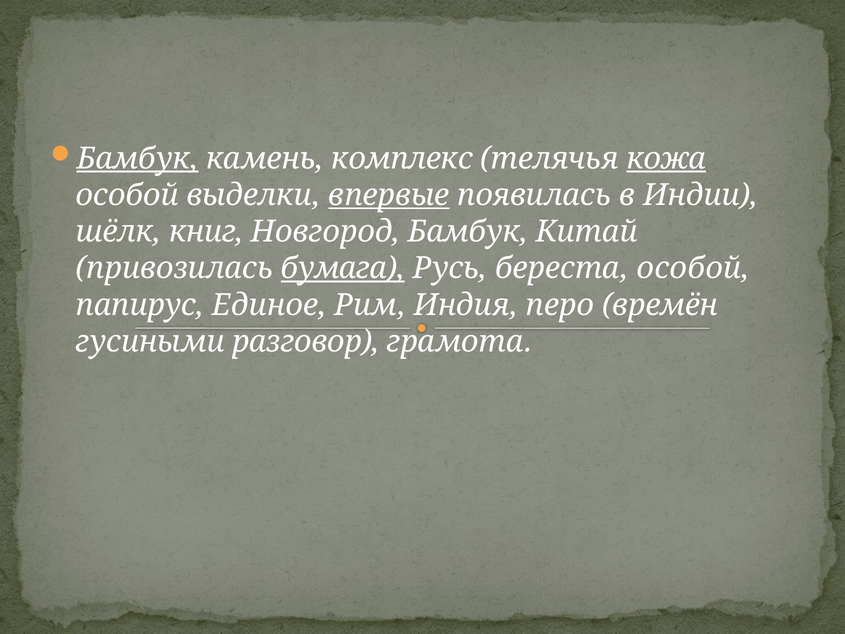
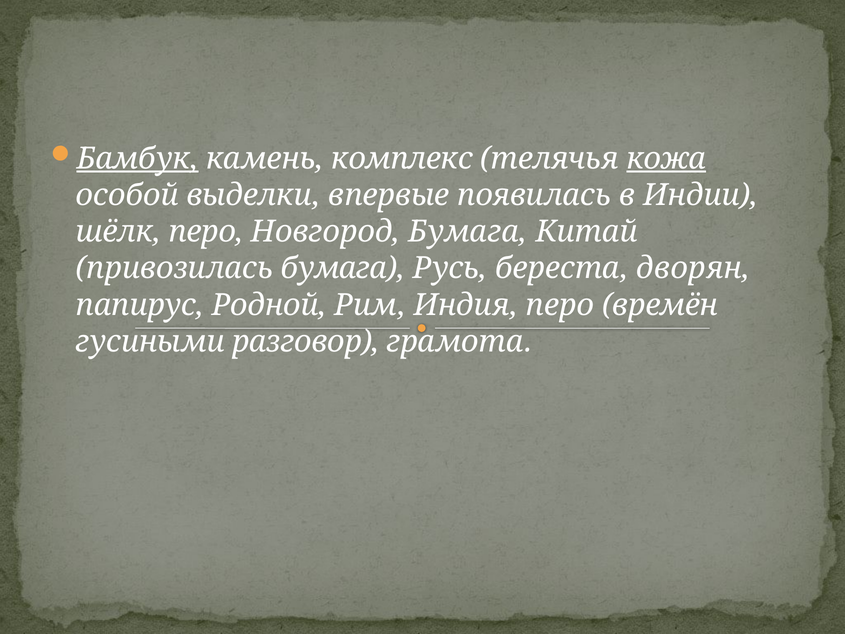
впервые underline: present -> none (389, 195)
шёлк книг: книг -> перо (206, 232)
Новгород Бамбук: Бамбук -> Бумага (468, 232)
бумага underline: present -> none (343, 268)
береста особой: особой -> дворян (693, 268)
Единое: Единое -> Родной (269, 305)
